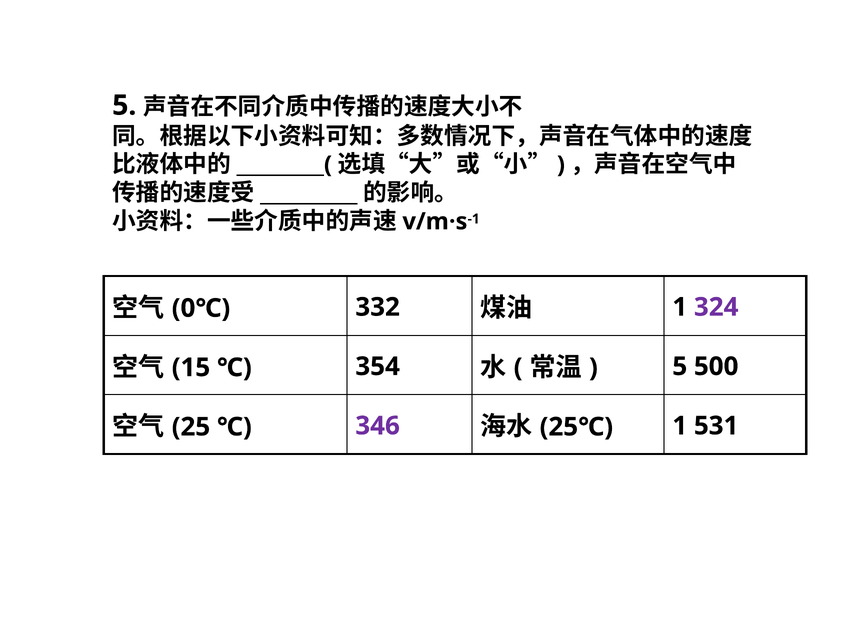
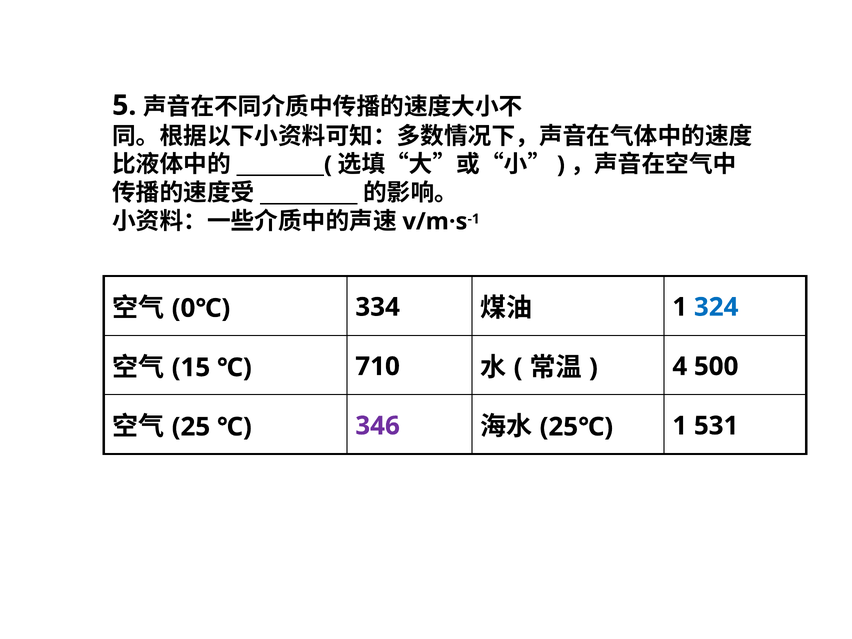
332: 332 -> 334 (378, 307)
324 colour: purple -> blue (716, 307)
354: 354 -> 710 (378, 366)
5: 5 -> 4 (680, 366)
